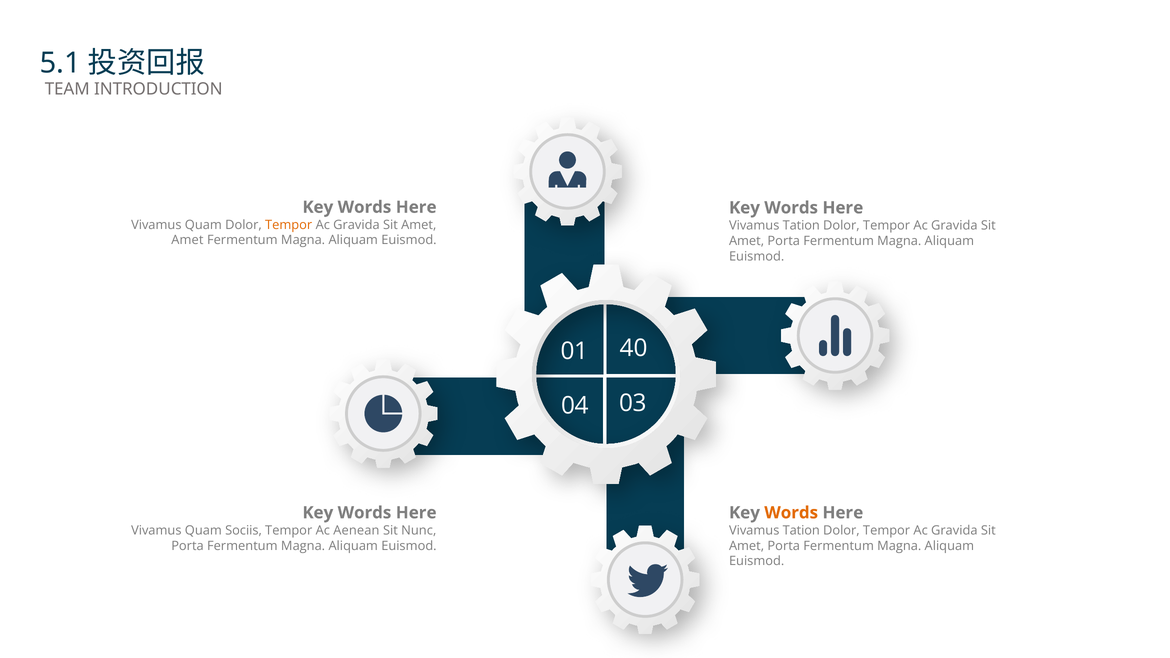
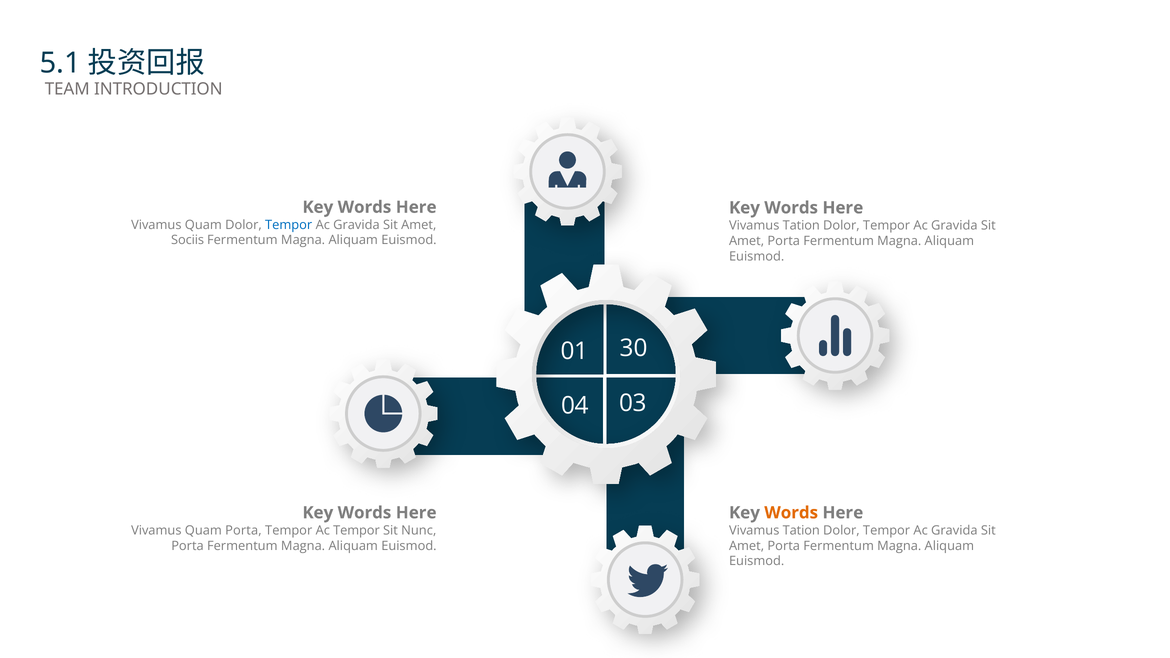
Tempor colour: orange -> blue (289, 225)
Amet: Amet -> Sociis (188, 240)
40: 40 -> 30 (634, 349)
Quam Sociis: Sociis -> Porta (243, 530)
Ac Aenean: Aenean -> Tempor (356, 530)
